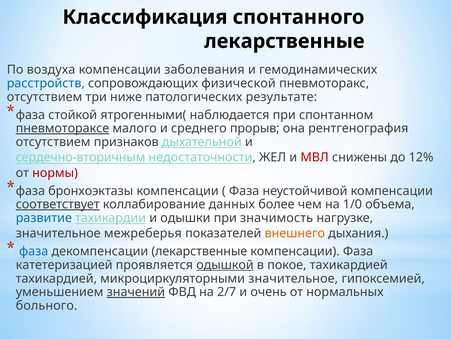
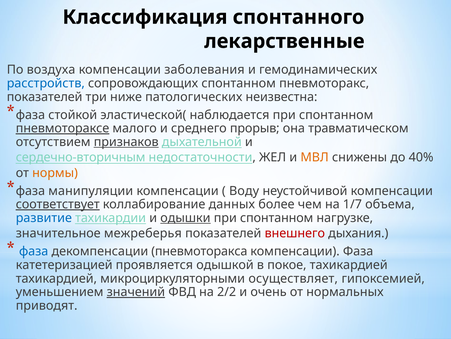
сопровождающих физической: физической -> спонтанном (239, 83)
отсутствием: отсутствием -> показателей (45, 97)
результате: результате -> неизвестна (281, 97)
ятрогенными(: ятрогенными( -> эластической( (143, 115)
рентгенография: рентгенография -> травматическом (358, 128)
признаков underline: none -> present (126, 142)
МВЛ colour: red -> orange (315, 157)
12%: 12% -> 40% (421, 157)
нормы colour: red -> orange (55, 173)
бронхоэктазы: бронхоэктазы -> манипуляции (91, 190)
Фаза: Фаза -> Воду (244, 190)
1/0: 1/0 -> 1/7 (352, 204)
одышки underline: none -> present (185, 218)
значимость: значимость -> спонтанном (277, 218)
внешнего colour: orange -> red (295, 233)
декомпенсации лекарственные: лекарственные -> пневмоторакса (199, 251)
одышкой underline: present -> none (225, 264)
микроциркуляторными значительное: значительное -> осуществляет (293, 278)
2/7: 2/7 -> 2/2 (227, 291)
больного: больного -> приводят (47, 305)
